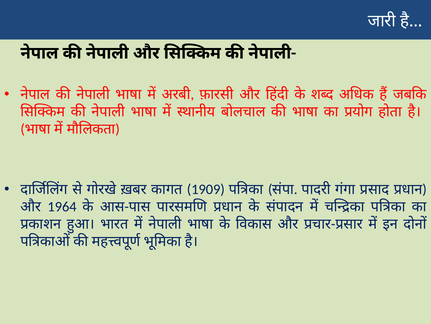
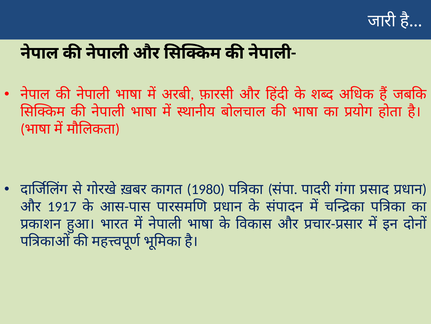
1909: 1909 -> 1980 (206, 189)
1964: 1964 -> 1917 (62, 206)
